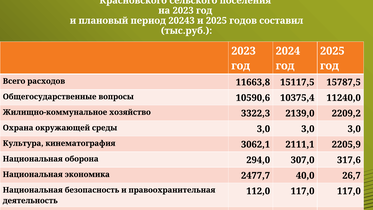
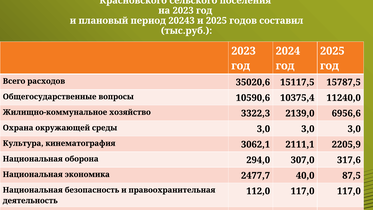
11663,8: 11663,8 -> 35020,6 (253, 82)
2209,2: 2209,2 -> 6956,6 (346, 113)
26,7: 26,7 -> 87,5 (352, 175)
